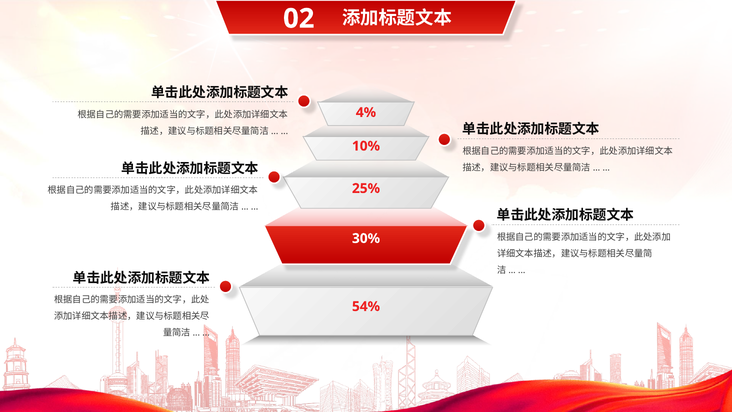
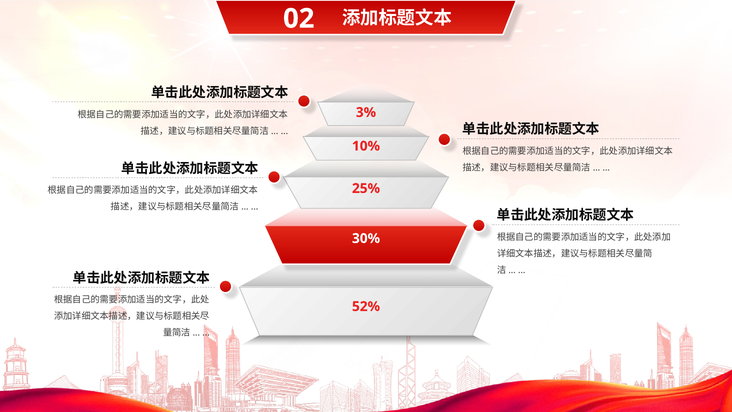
4%: 4% -> 3% (366, 112)
54%: 54% -> 52% (366, 306)
